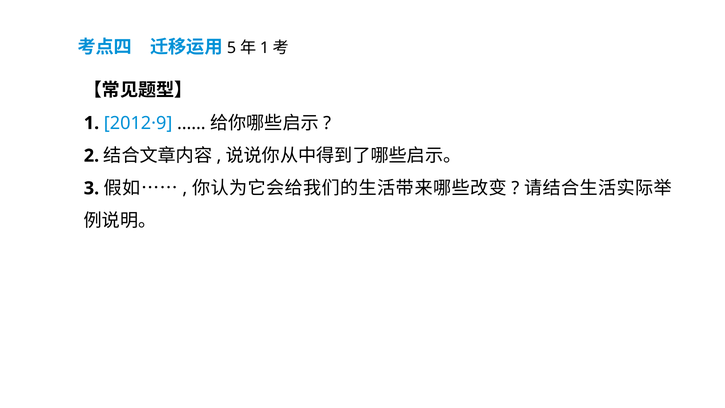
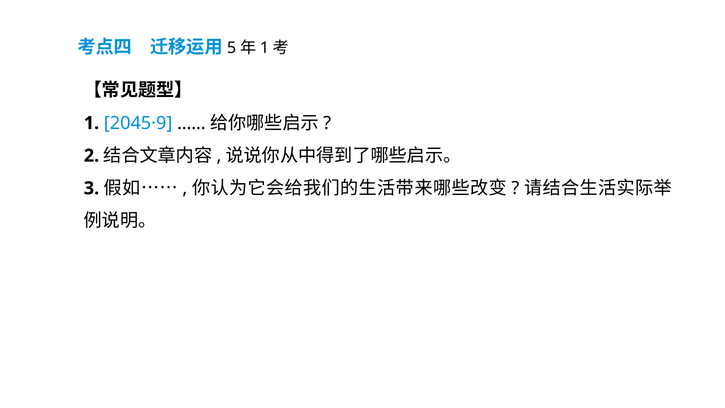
2012·9: 2012·9 -> 2045·9 (138, 123)
